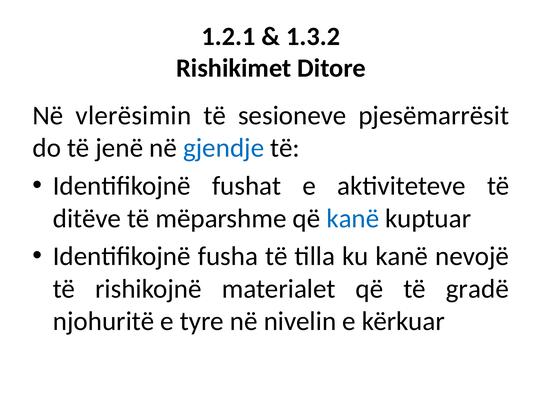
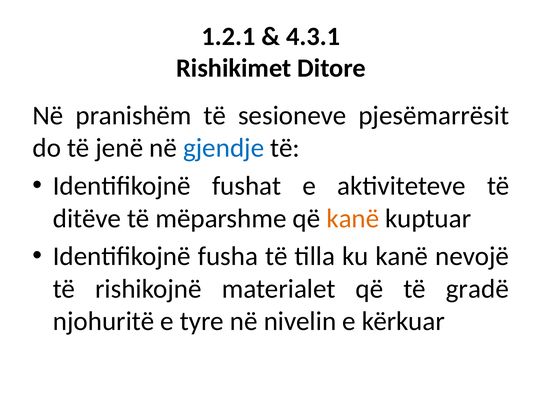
1.3.2: 1.3.2 -> 4.3.1 (313, 37)
vlerësimin: vlerësimin -> pranishëm (134, 116)
kanë colour: blue -> orange (353, 219)
